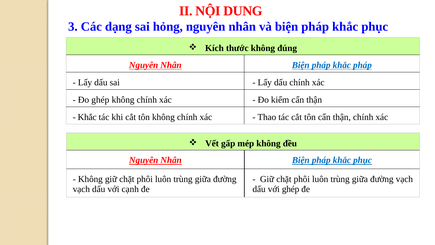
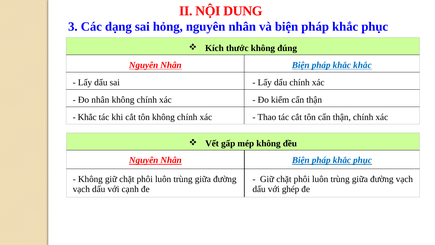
khắc pháp: pháp -> khắc (362, 65)
Đo ghép: ghép -> nhân (100, 100)
